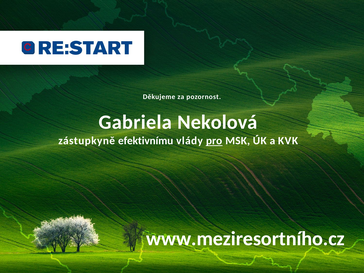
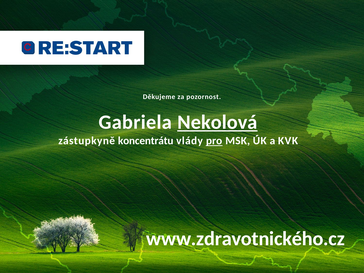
Nekolová underline: none -> present (217, 122)
efektivnímu: efektivnímu -> koncentrátu (146, 141)
www.meziresortního.cz: www.meziresortního.cz -> www.zdravotnického.cz (246, 239)
